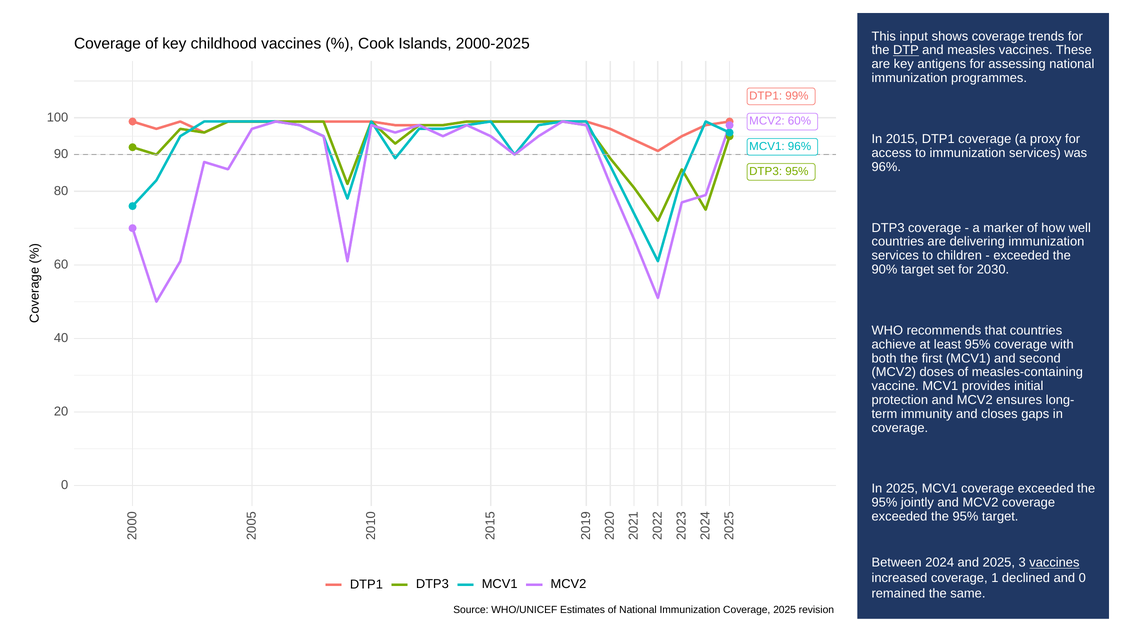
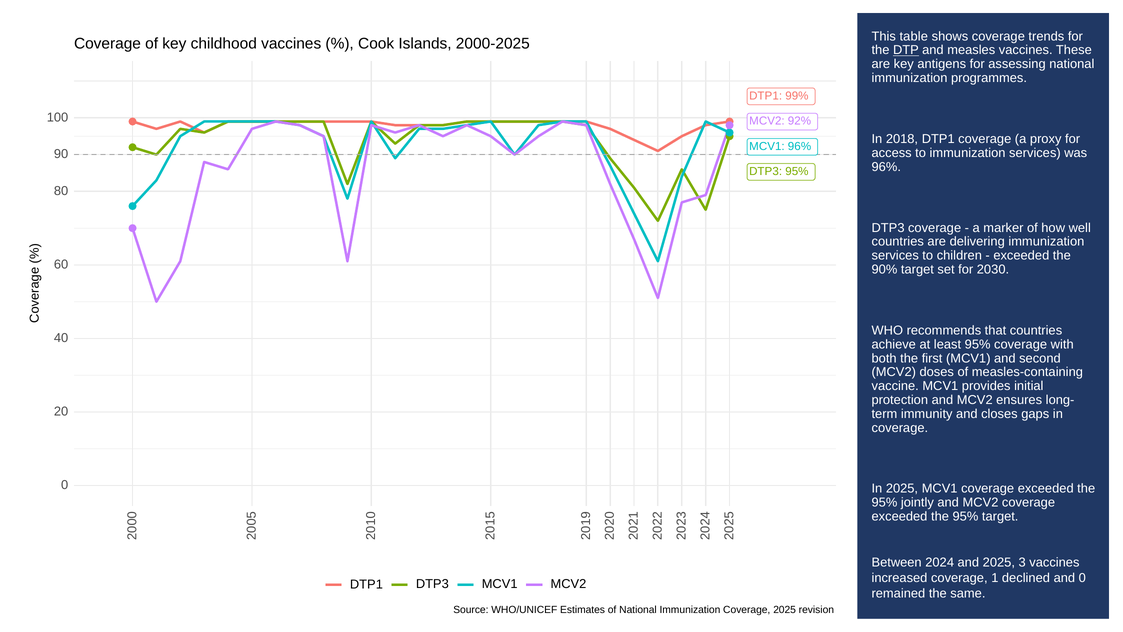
input: input -> table (914, 36)
60%: 60% -> 92% (799, 121)
2015: 2015 -> 2018 (902, 139)
vaccines underline: present -> none (1054, 562)
